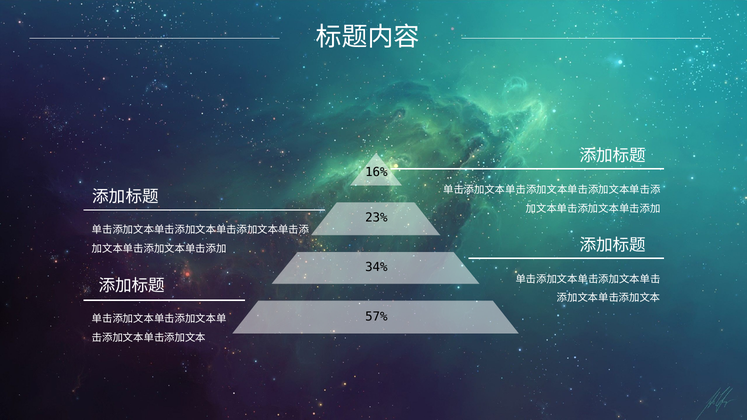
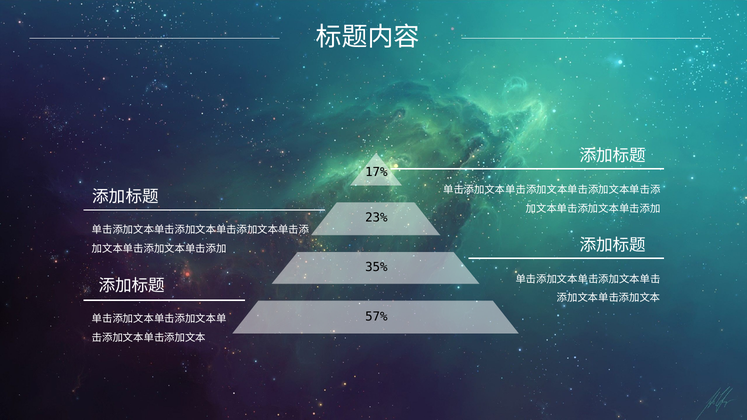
16%: 16% -> 17% (376, 172)
34%: 34% -> 35% (376, 267)
